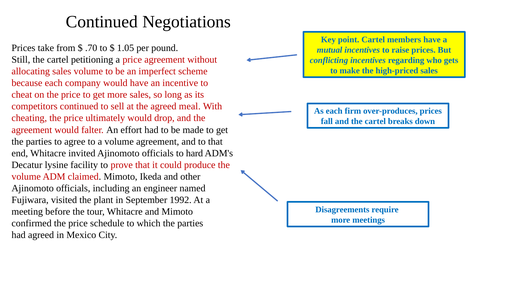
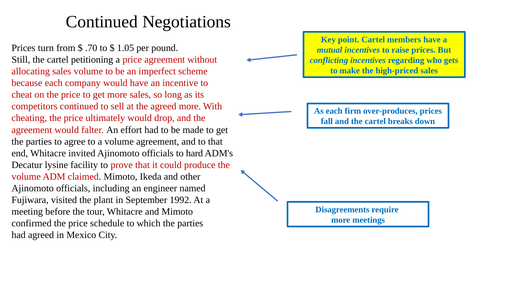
take: take -> turn (46, 48)
agreed meal: meal -> more (190, 107)
